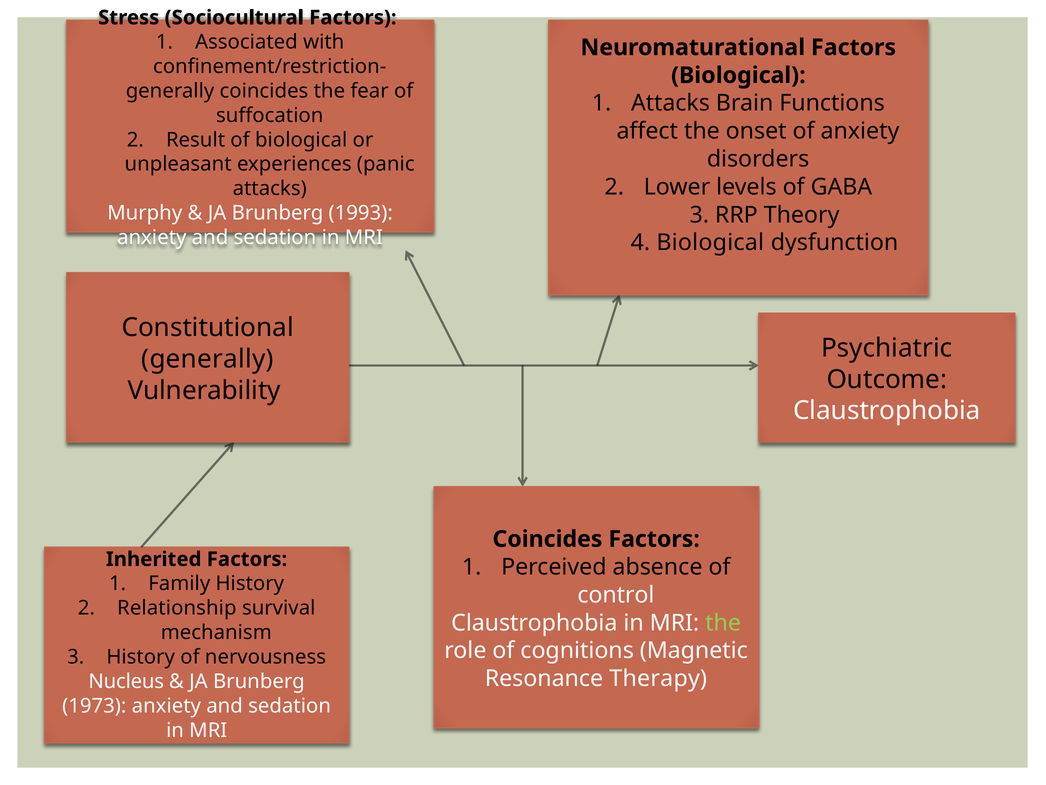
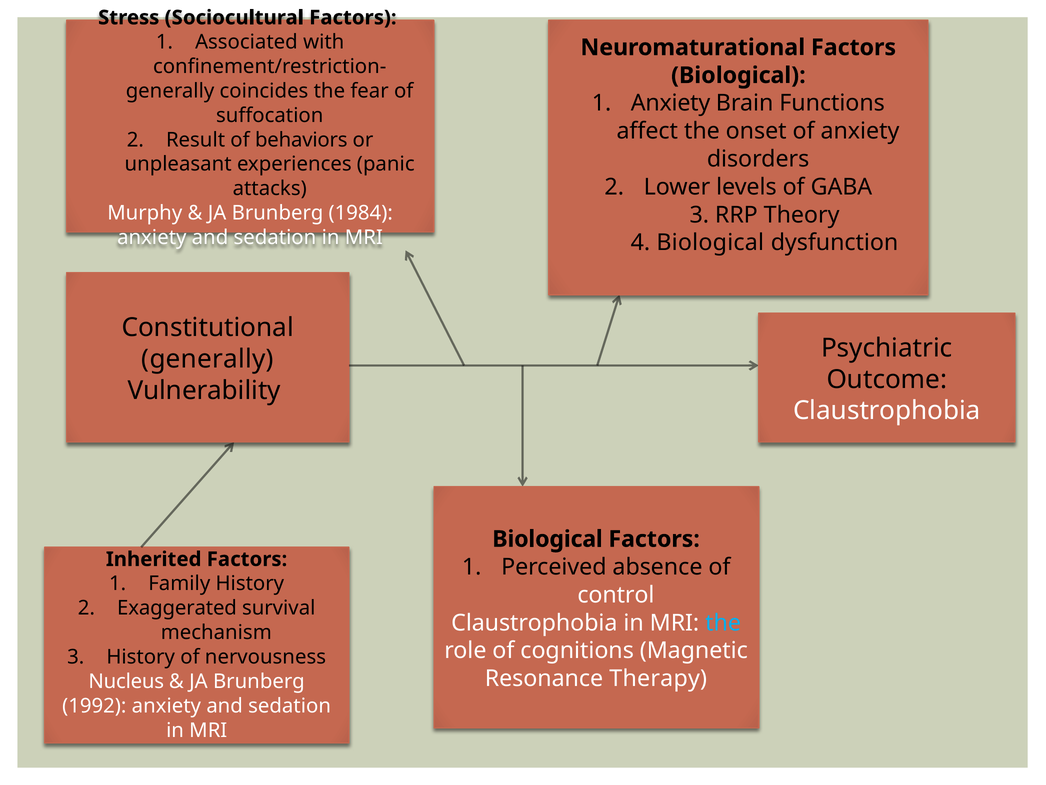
Attacks: Attacks -> Anxiety (671, 103)
of biological: biological -> behaviors (301, 140)
1993: 1993 -> 1984 (361, 213)
Coincides: Coincides -> Biological (548, 539)
Relationship: Relationship -> Exaggerated (177, 608)
the colour: light green -> light blue (723, 622)
1973: 1973 -> 1992 (94, 705)
